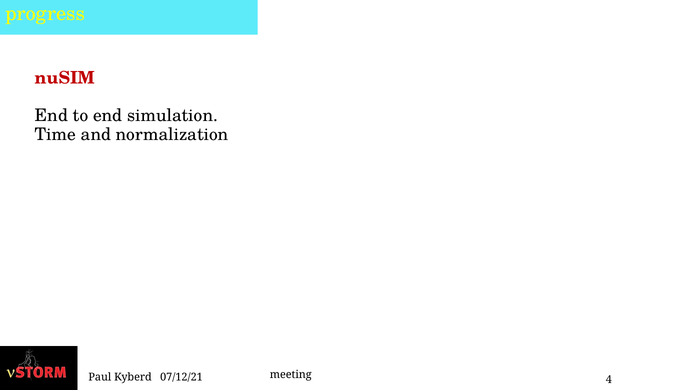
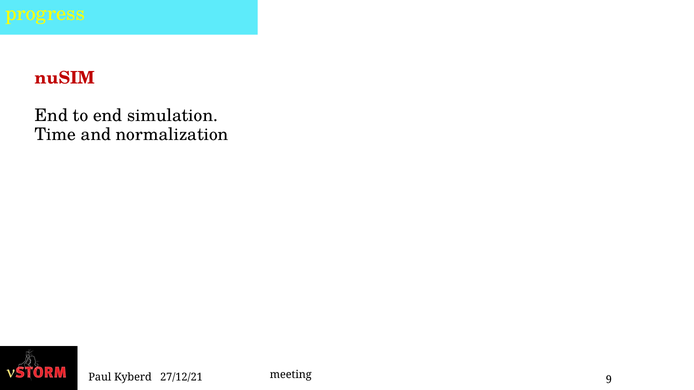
4: 4 -> 9 (609, 380)
07/12/21: 07/12/21 -> 27/12/21 (181, 377)
